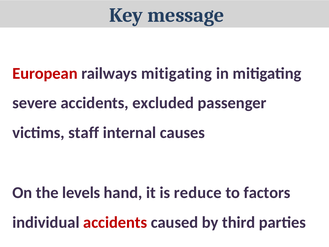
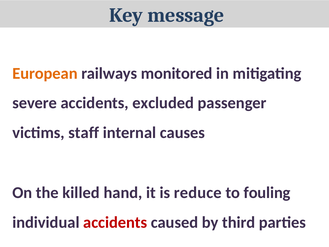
European colour: red -> orange (45, 73)
railways mitigating: mitigating -> monitored (177, 73)
levels: levels -> killed (81, 193)
factors: factors -> fouling (267, 193)
